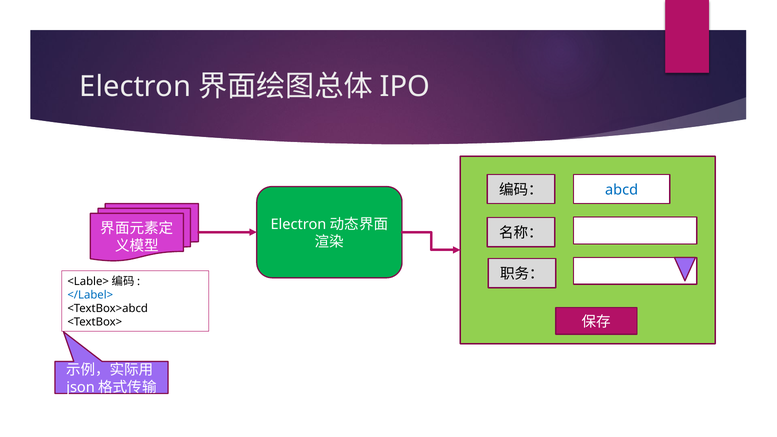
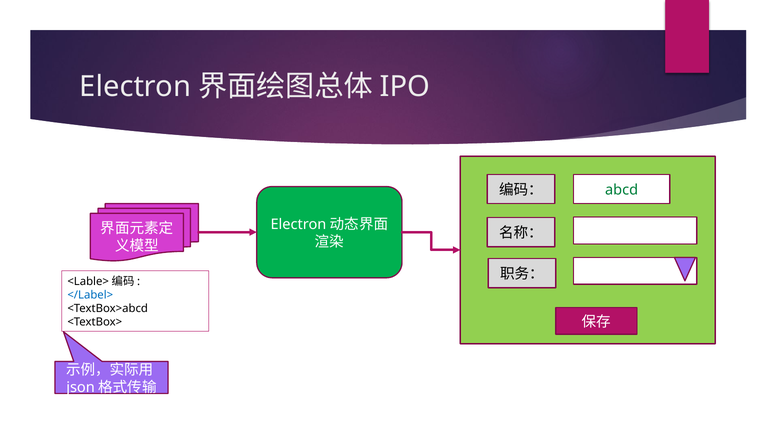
abcd colour: blue -> green (622, 190)
